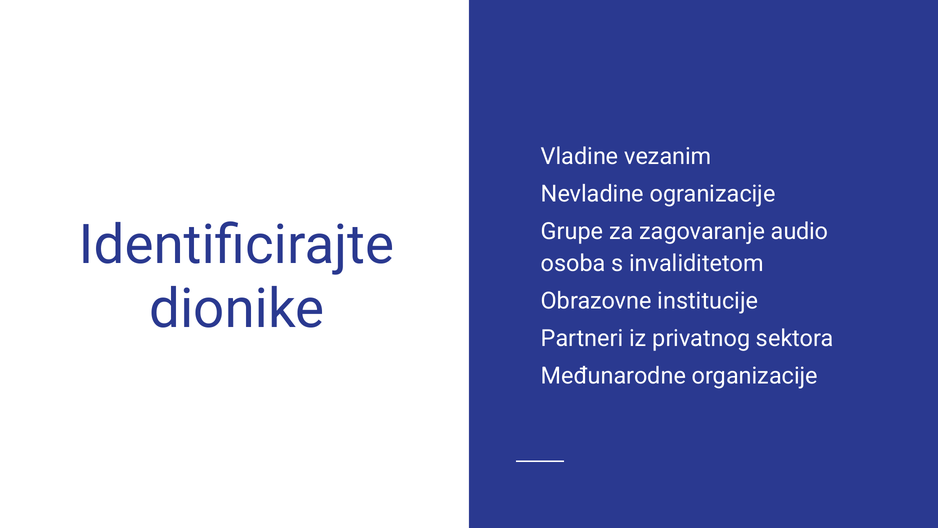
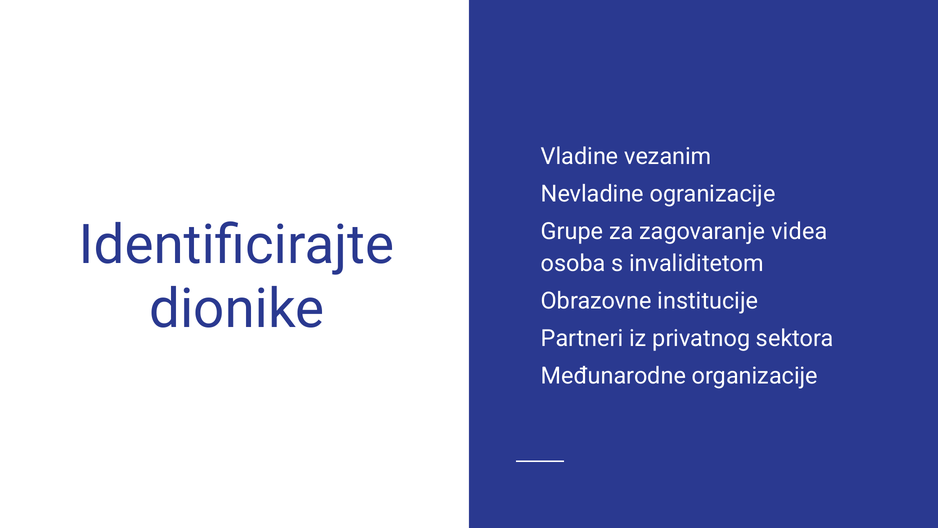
audio: audio -> videa (799, 232)
